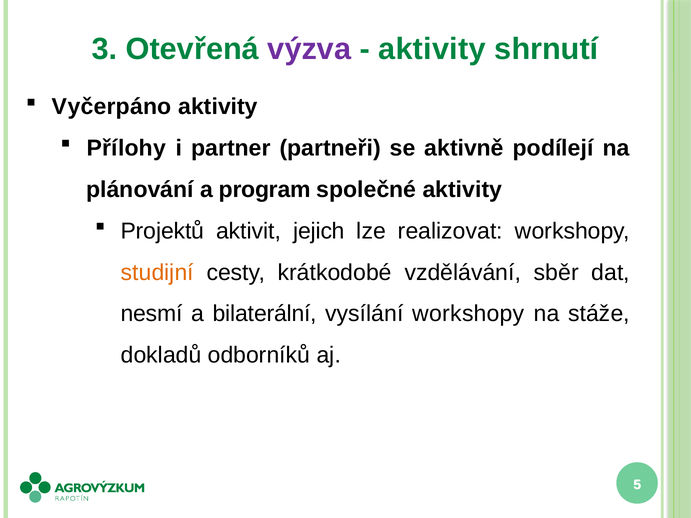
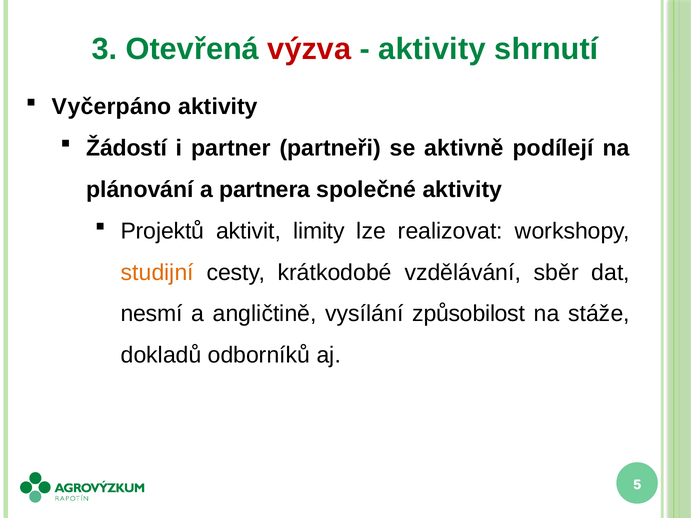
výzva colour: purple -> red (309, 49)
Přílohy: Přílohy -> Žádostí (127, 148)
program: program -> partnera (265, 190)
jejich: jejich -> limity (319, 231)
bilaterální: bilaterální -> angličtině (265, 314)
vysílání workshopy: workshopy -> způsobilost (469, 314)
